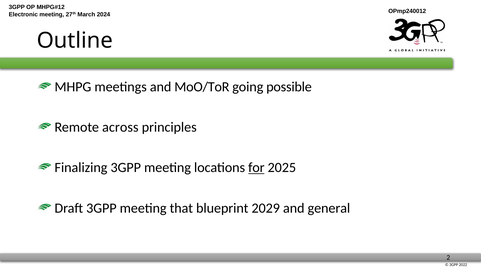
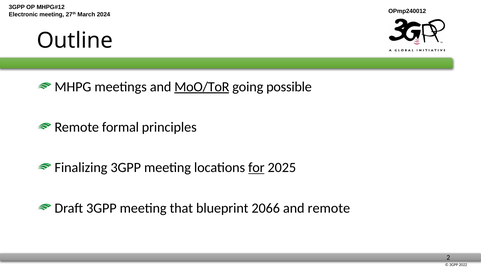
MoO/ToR underline: none -> present (202, 87)
across: across -> formal (120, 127)
2029: 2029 -> 2066 (266, 208)
and general: general -> remote (329, 208)
